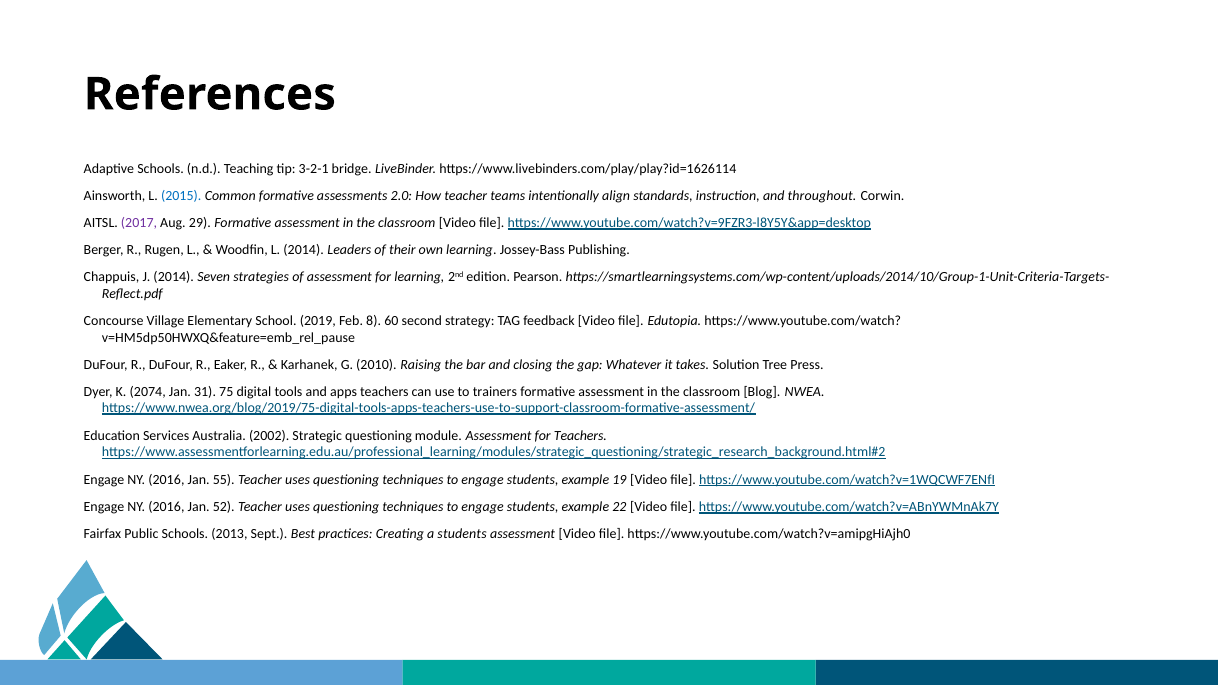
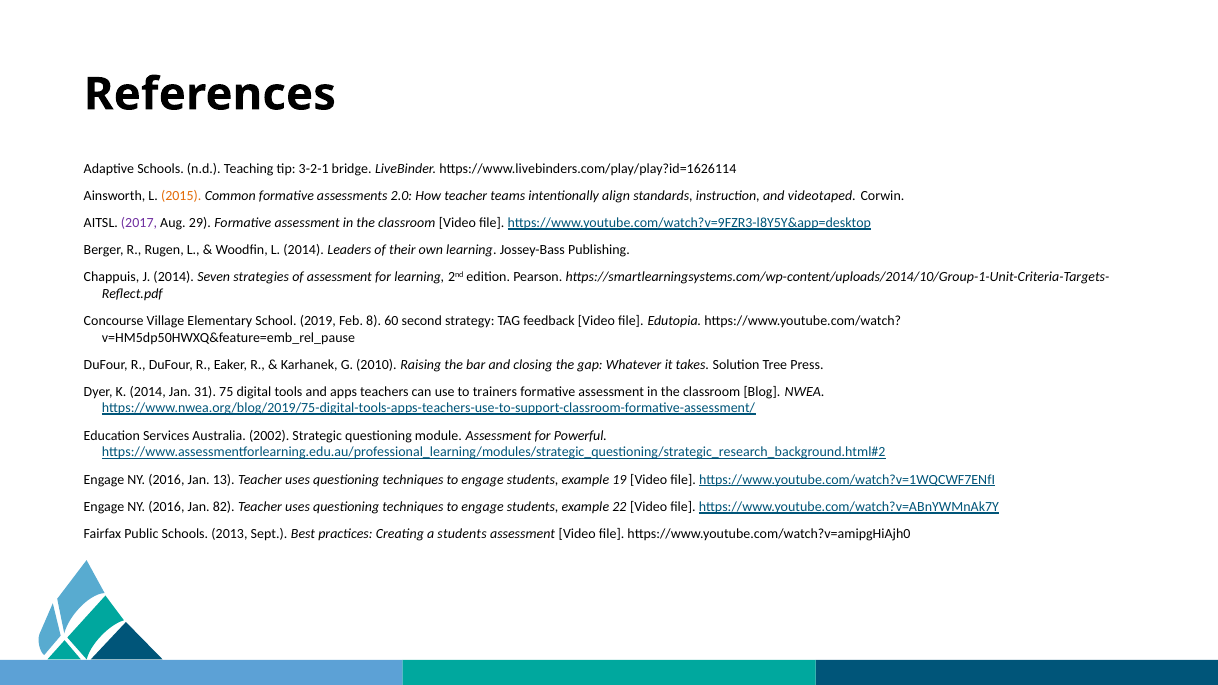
2015 colour: blue -> orange (181, 196)
throughout: throughout -> videotaped (822, 196)
K 2074: 2074 -> 2014 (148, 391)
for Teachers: Teachers -> Powerful (580, 436)
55: 55 -> 13 (224, 480)
52: 52 -> 82 (224, 507)
